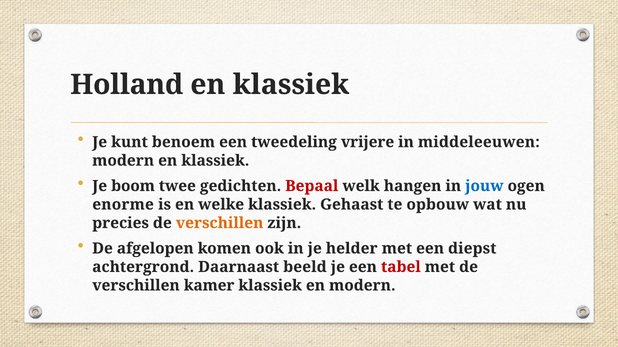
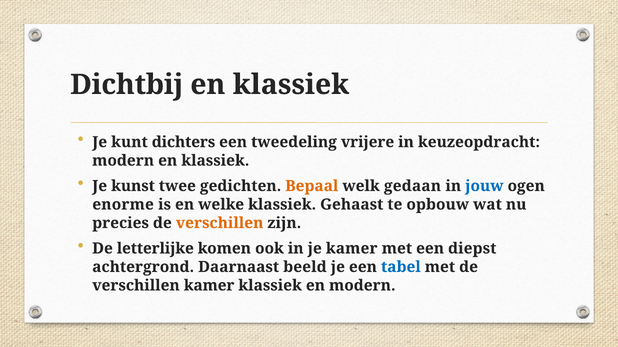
Holland: Holland -> Dichtbij (127, 85)
benoem: benoem -> dichters (184, 142)
middeleeuwen: middeleeuwen -> keuzeopdracht (479, 142)
boom: boom -> kunst (133, 186)
Bepaal colour: red -> orange (312, 186)
hangen: hangen -> gedaan (413, 186)
afgelopen: afgelopen -> letterlijke (155, 249)
je helder: helder -> kamer (352, 249)
tabel colour: red -> blue (401, 267)
